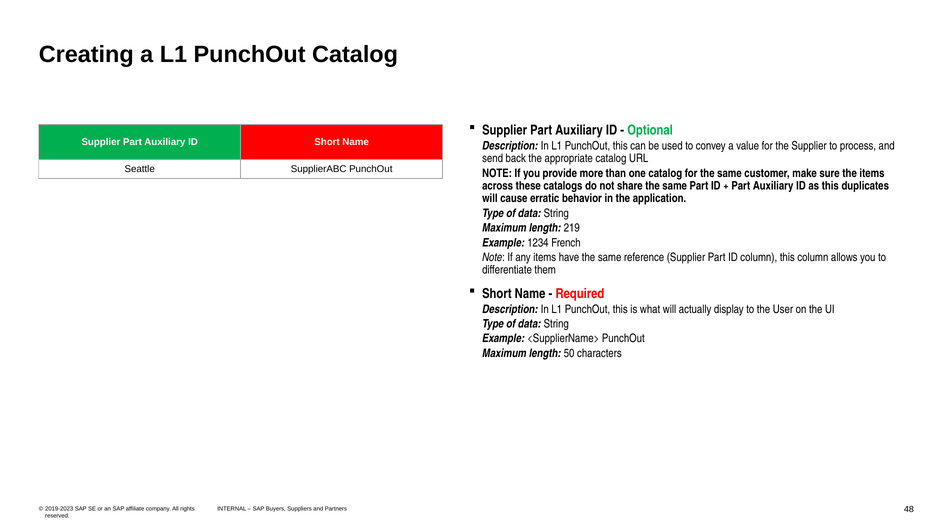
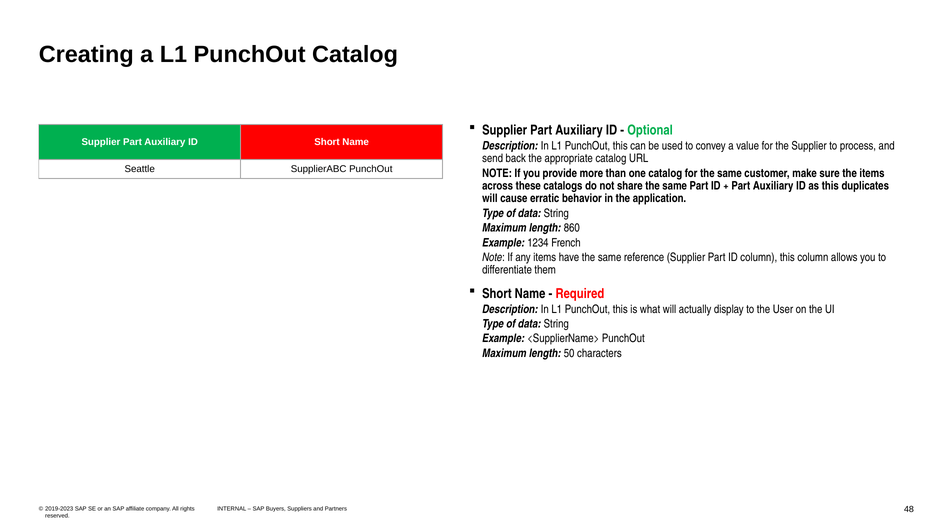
219: 219 -> 860 (572, 228)
